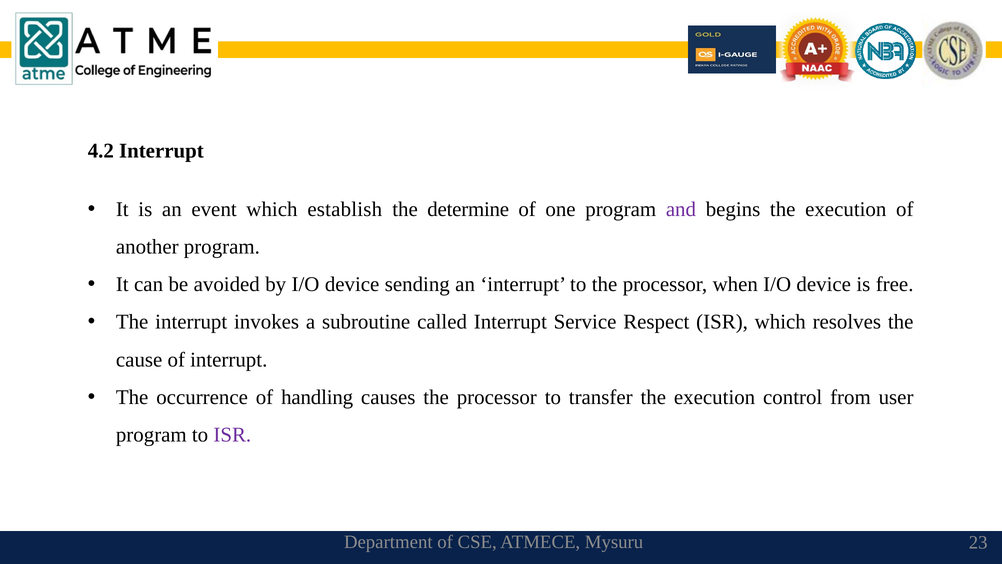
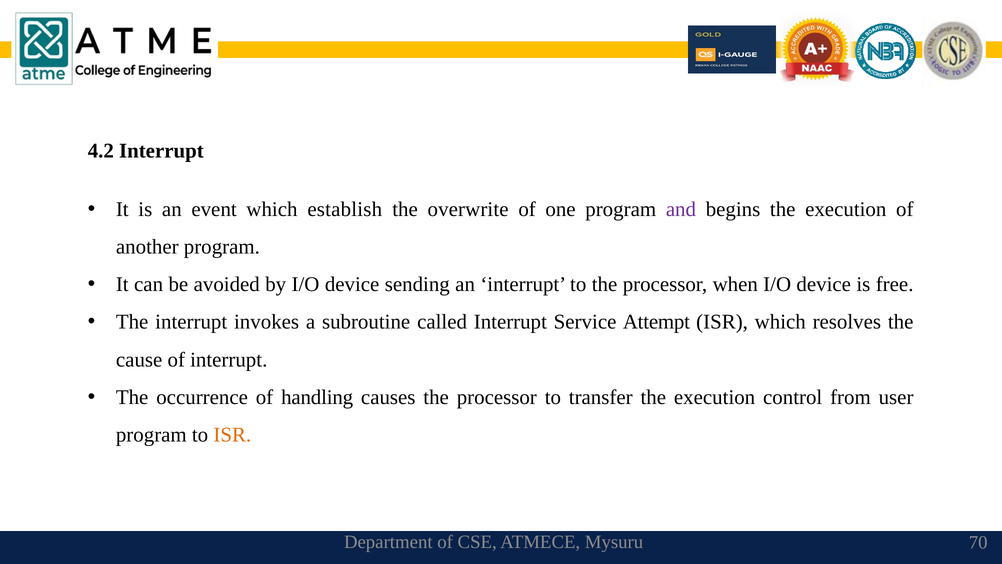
determine: determine -> overwrite (468, 209)
Respect: Respect -> Attempt (656, 322)
ISR colour: purple -> orange (232, 435)
23: 23 -> 70 (978, 542)
